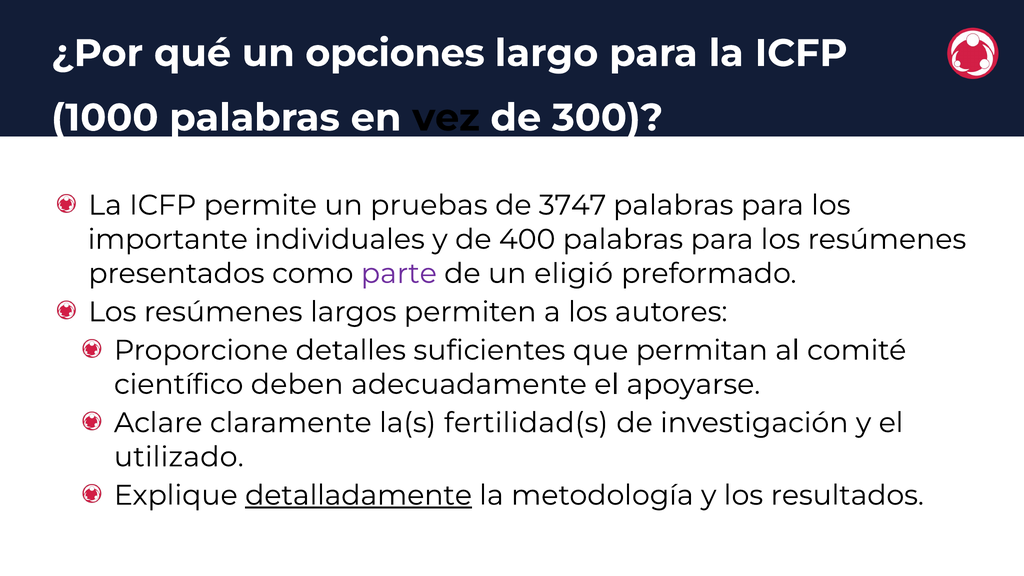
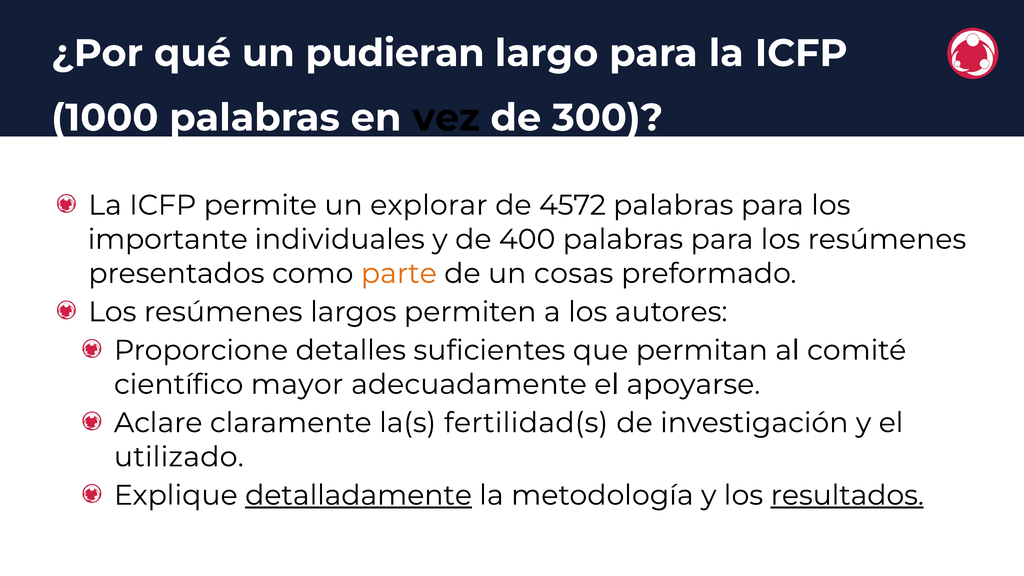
opciones: opciones -> pudieran (395, 53)
pruebas: pruebas -> explorar (429, 205)
3747: 3747 -> 4572 (572, 205)
parte colour: purple -> orange (399, 274)
eligió: eligió -> cosas (574, 274)
deben: deben -> mayor (297, 384)
resultados underline: none -> present (847, 495)
